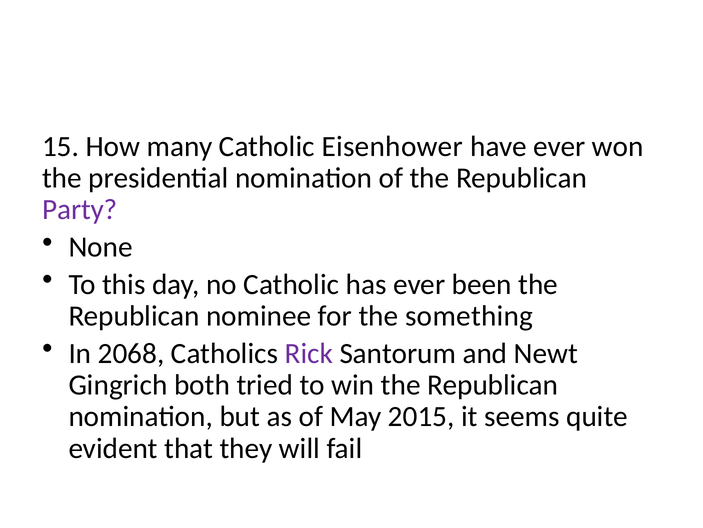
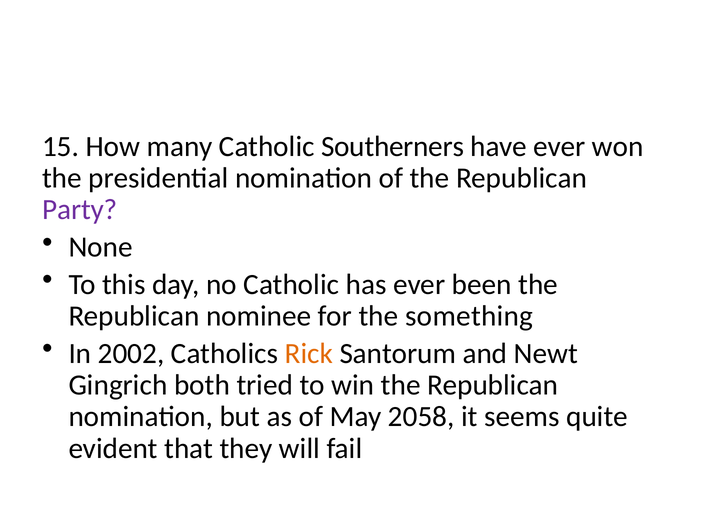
Eisenhower: Eisenhower -> Southerners (393, 146)
2068: 2068 -> 2002 (131, 353)
Rick colour: purple -> orange (309, 353)
2015: 2015 -> 2058 (421, 416)
